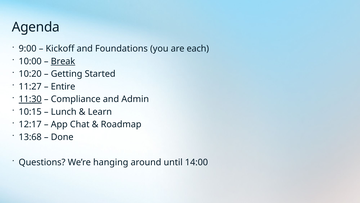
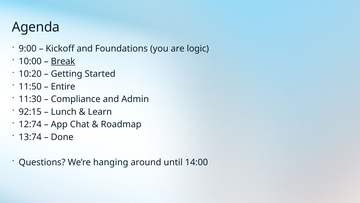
each: each -> logic (198, 49)
11:27: 11:27 -> 11:50 (30, 86)
11:30 underline: present -> none (30, 99)
10:15: 10:15 -> 92:15 (30, 112)
12:17: 12:17 -> 12:74 (30, 124)
13:68: 13:68 -> 13:74 (30, 137)
